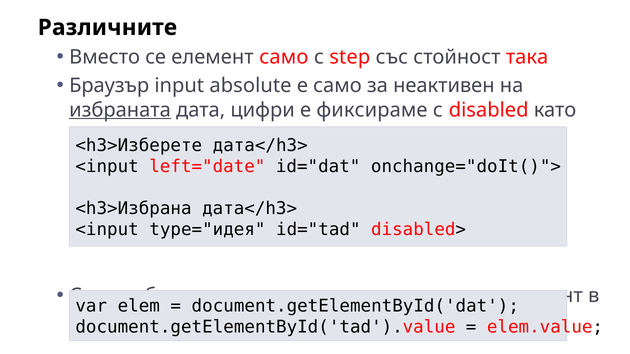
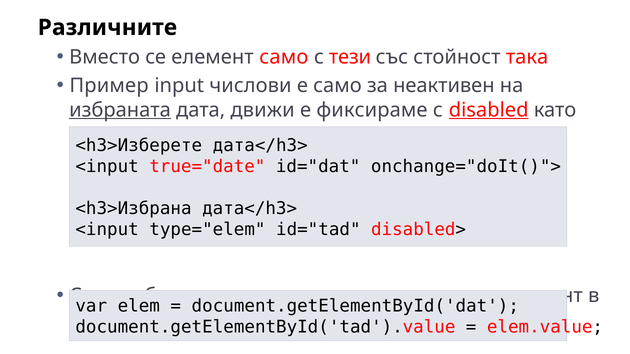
step: step -> тези (350, 57)
Браузър: Браузър -> Пример (109, 86)
absolute: absolute -> числови (251, 86)
цифри: цифри -> движи (263, 110)
disabled underline: none -> present (489, 110)
left="date: left="date -> true="date (207, 167)
type="идея: type="идея -> type="elem (207, 230)
